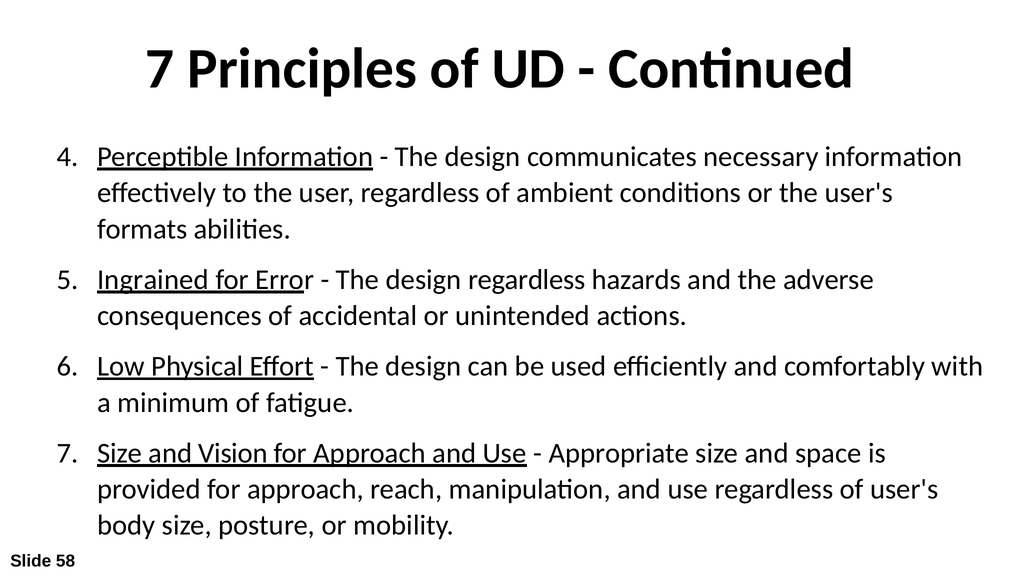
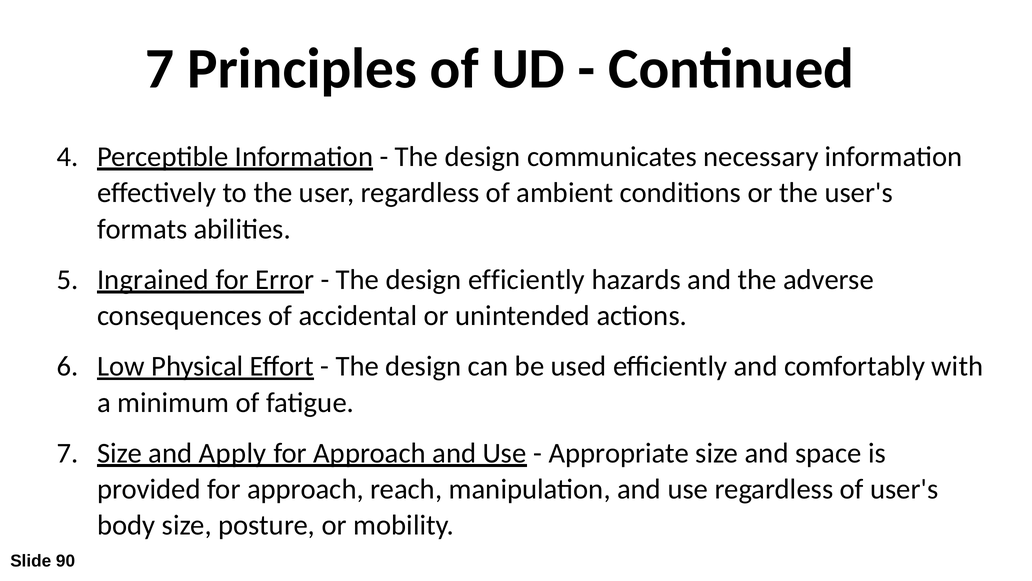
design regardless: regardless -> efficiently (526, 279)
Vision: Vision -> Apply (233, 453)
58: 58 -> 90 (65, 561)
